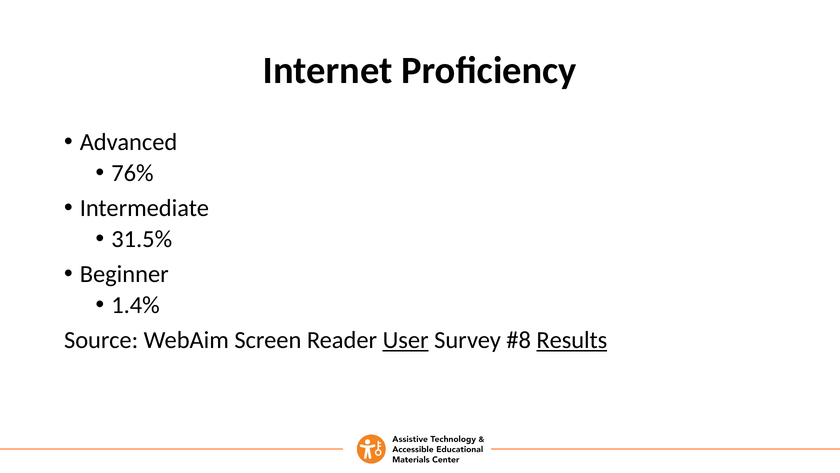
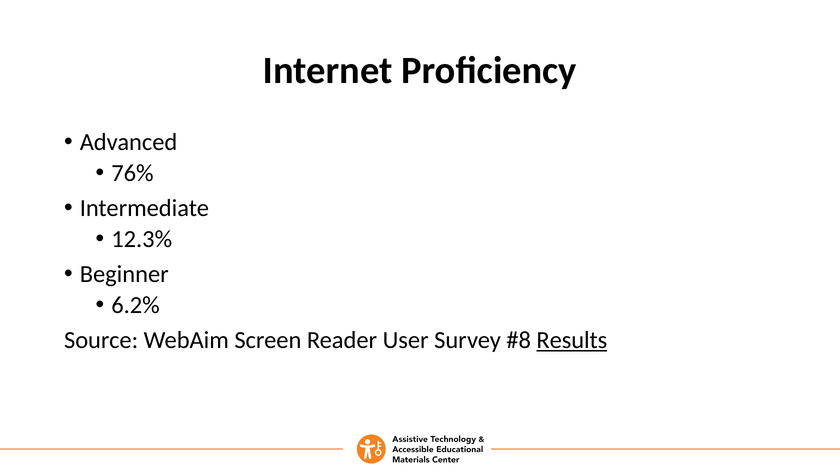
31.5%: 31.5% -> 12.3% (142, 239)
1.4%: 1.4% -> 6.2% (136, 305)
User underline: present -> none (406, 340)
